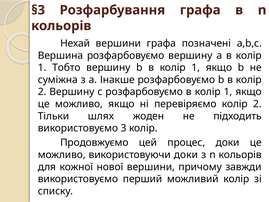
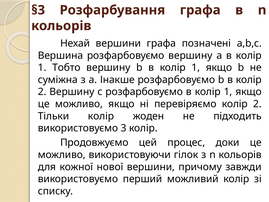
Тільки шлях: шлях -> колір (101, 116)
використовуючи доки: доки -> гілок (186, 155)
